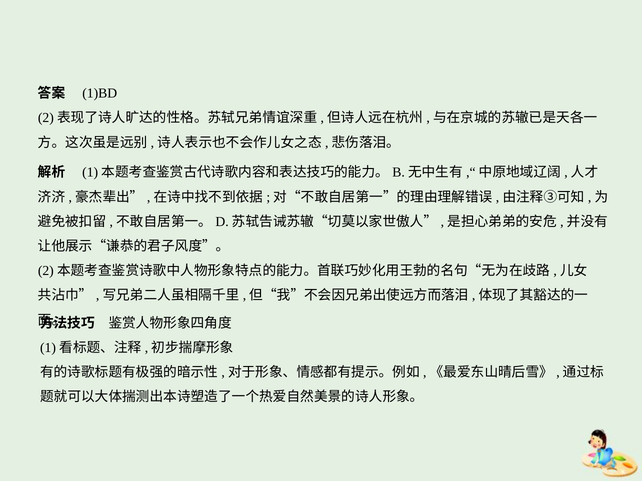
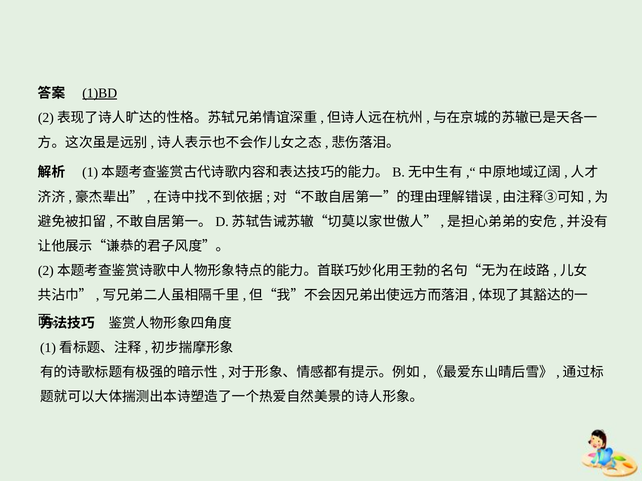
1)BD underline: none -> present (100, 93)
